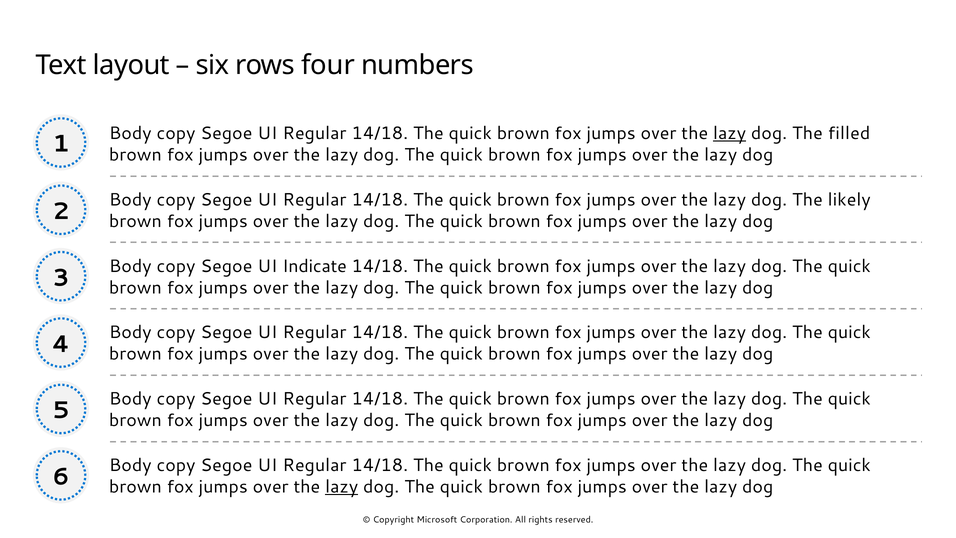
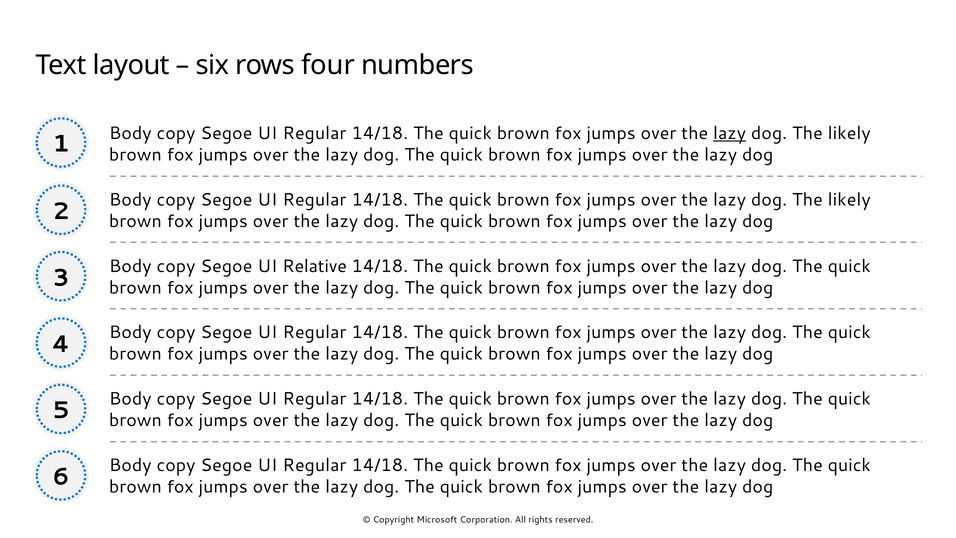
filled: filled -> likely (849, 133)
Indicate: Indicate -> Relative (315, 266)
lazy underline: present -> none (342, 487)
